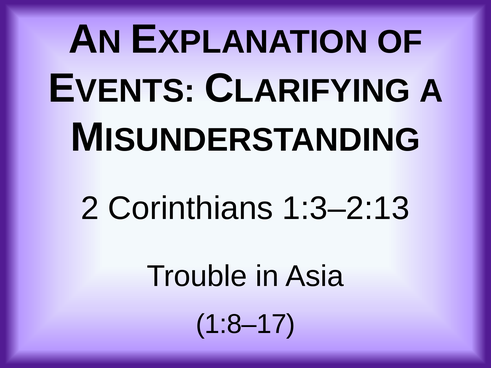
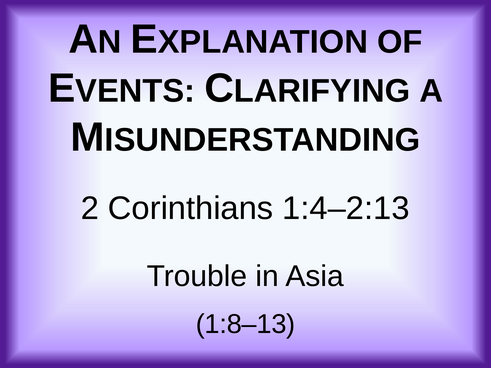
1:3–2:13: 1:3–2:13 -> 1:4–2:13 (346, 209)
1:8–17: 1:8–17 -> 1:8–13 (246, 324)
